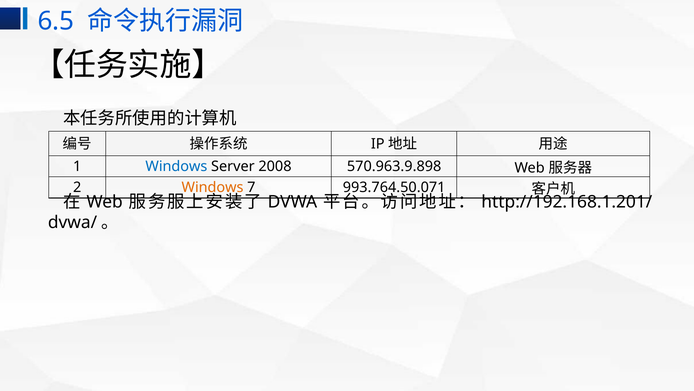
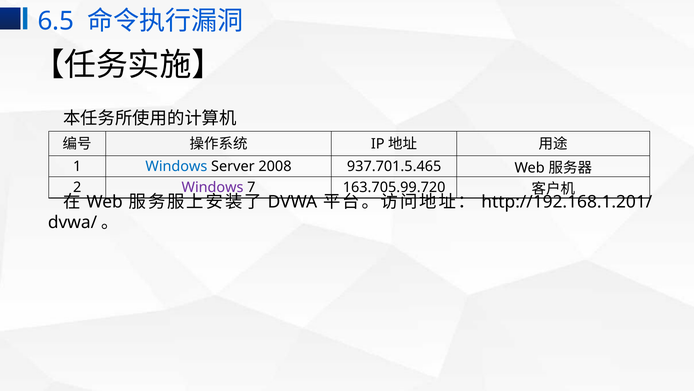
570.963.9.898: 570.963.9.898 -> 937.701.5.465 (394, 166)
Windows colour: orange -> purple (213, 187)
993.764.50.071: 993.764.50.071 -> 163.705.99.720 (394, 187)
